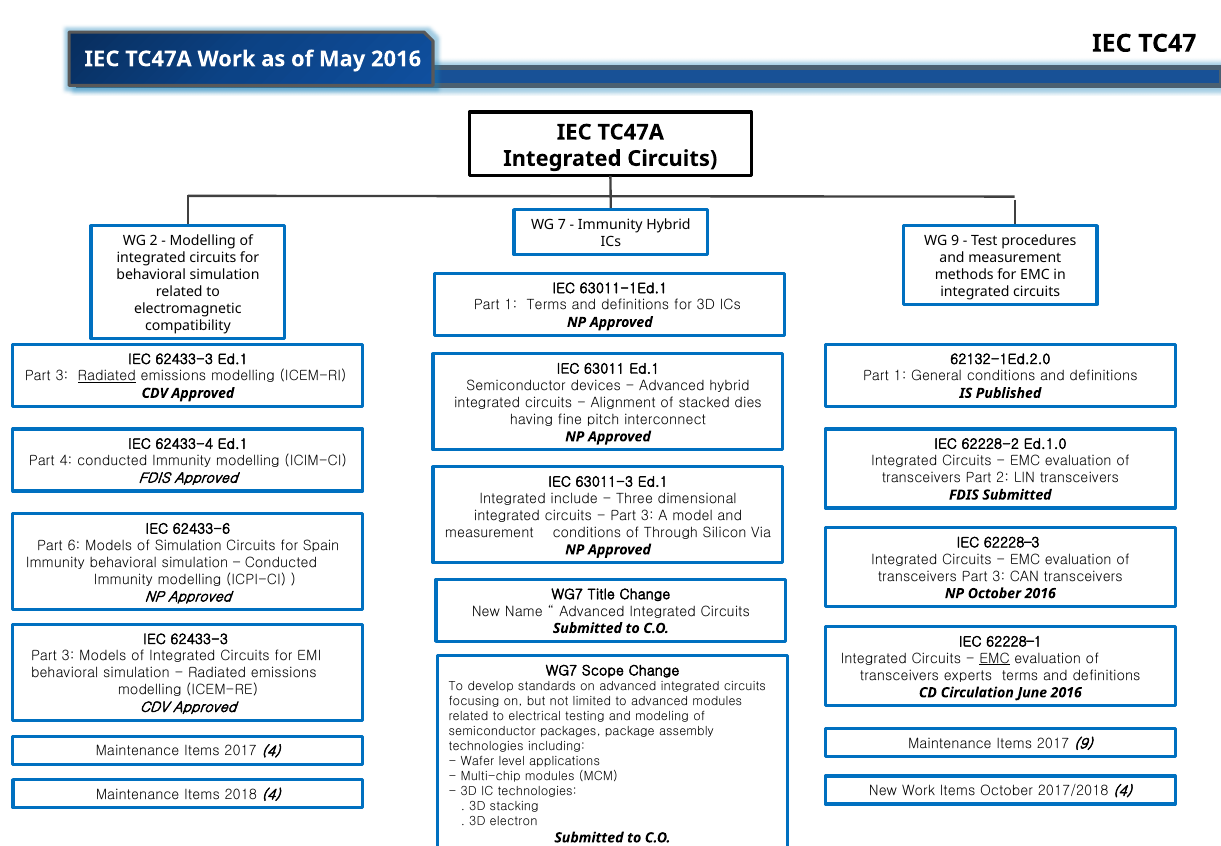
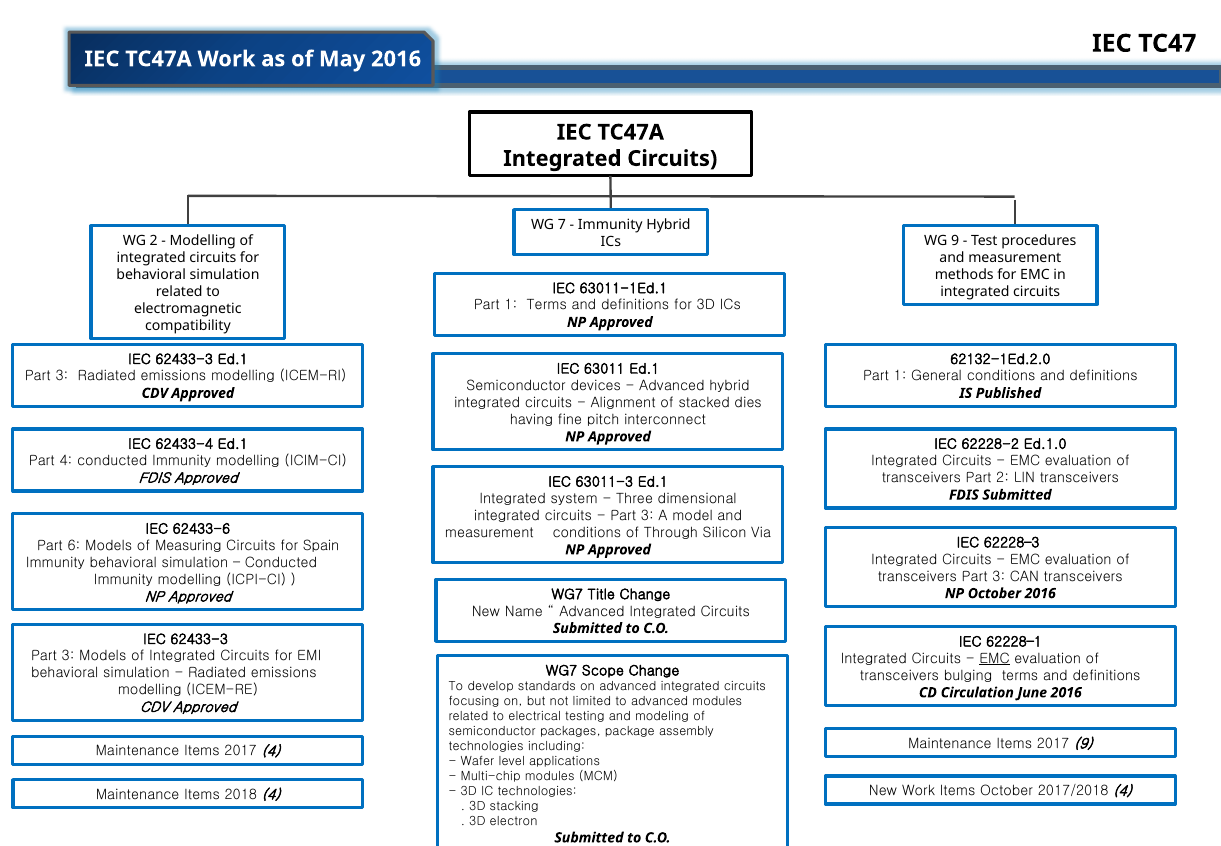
Radiated underline: present -> none (107, 376)
include: include -> system (574, 498)
of Simulation: Simulation -> Measuring (188, 545)
experts: experts -> bulging (968, 675)
